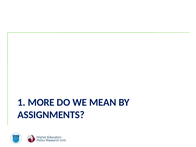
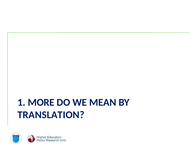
ASSIGNMENTS: ASSIGNMENTS -> TRANSLATION (51, 115)
